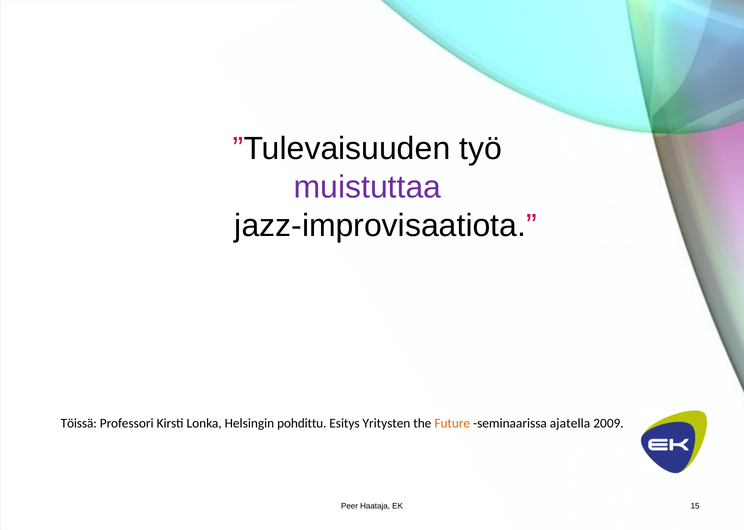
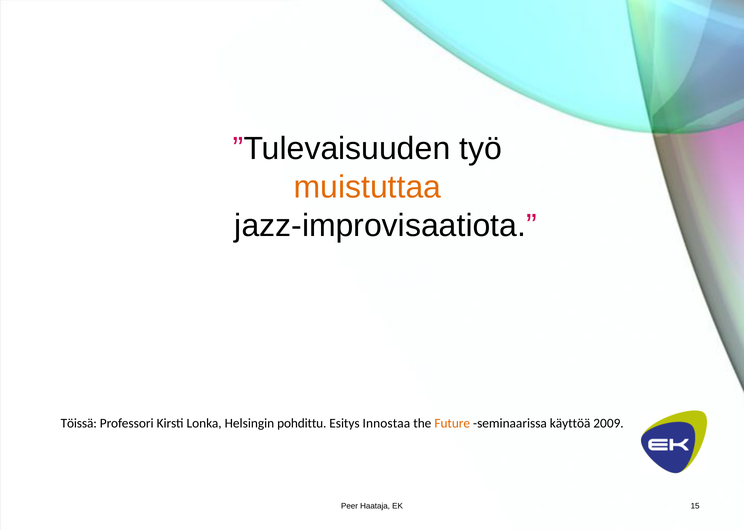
muistuttaa colour: purple -> orange (367, 187)
Yritysten: Yritysten -> Innostaa (386, 423)
ajatella: ajatella -> käyttöä (570, 423)
